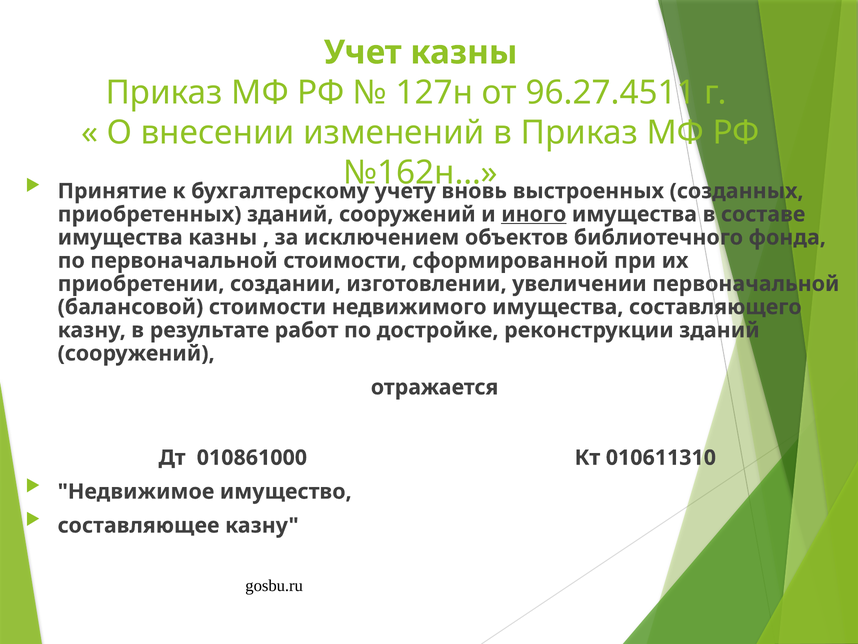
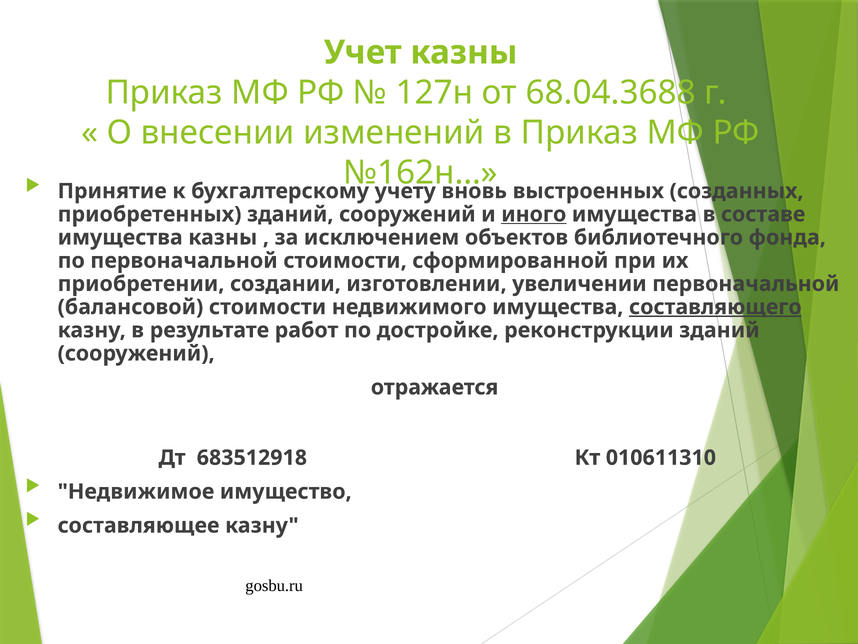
96.27.4511: 96.27.4511 -> 68.04.3688 (611, 92)
составляющего underline: none -> present (715, 307)
010861000: 010861000 -> 683512918 (252, 457)
